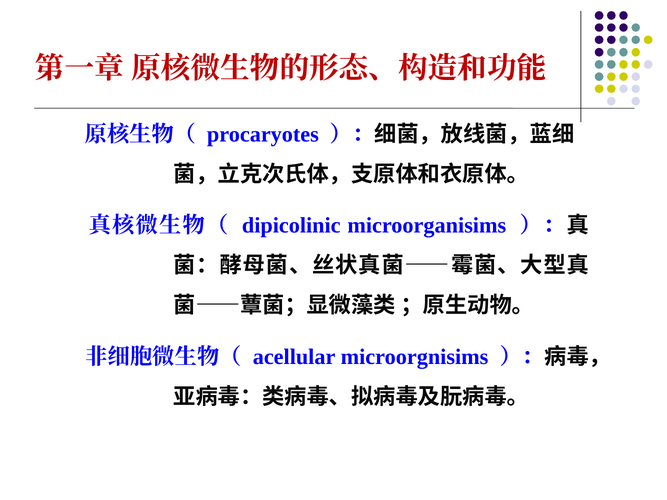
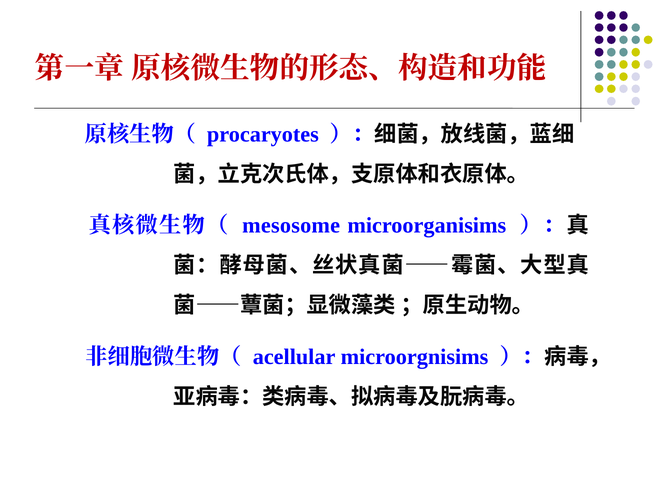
dipicolinic: dipicolinic -> mesosome (291, 226)
